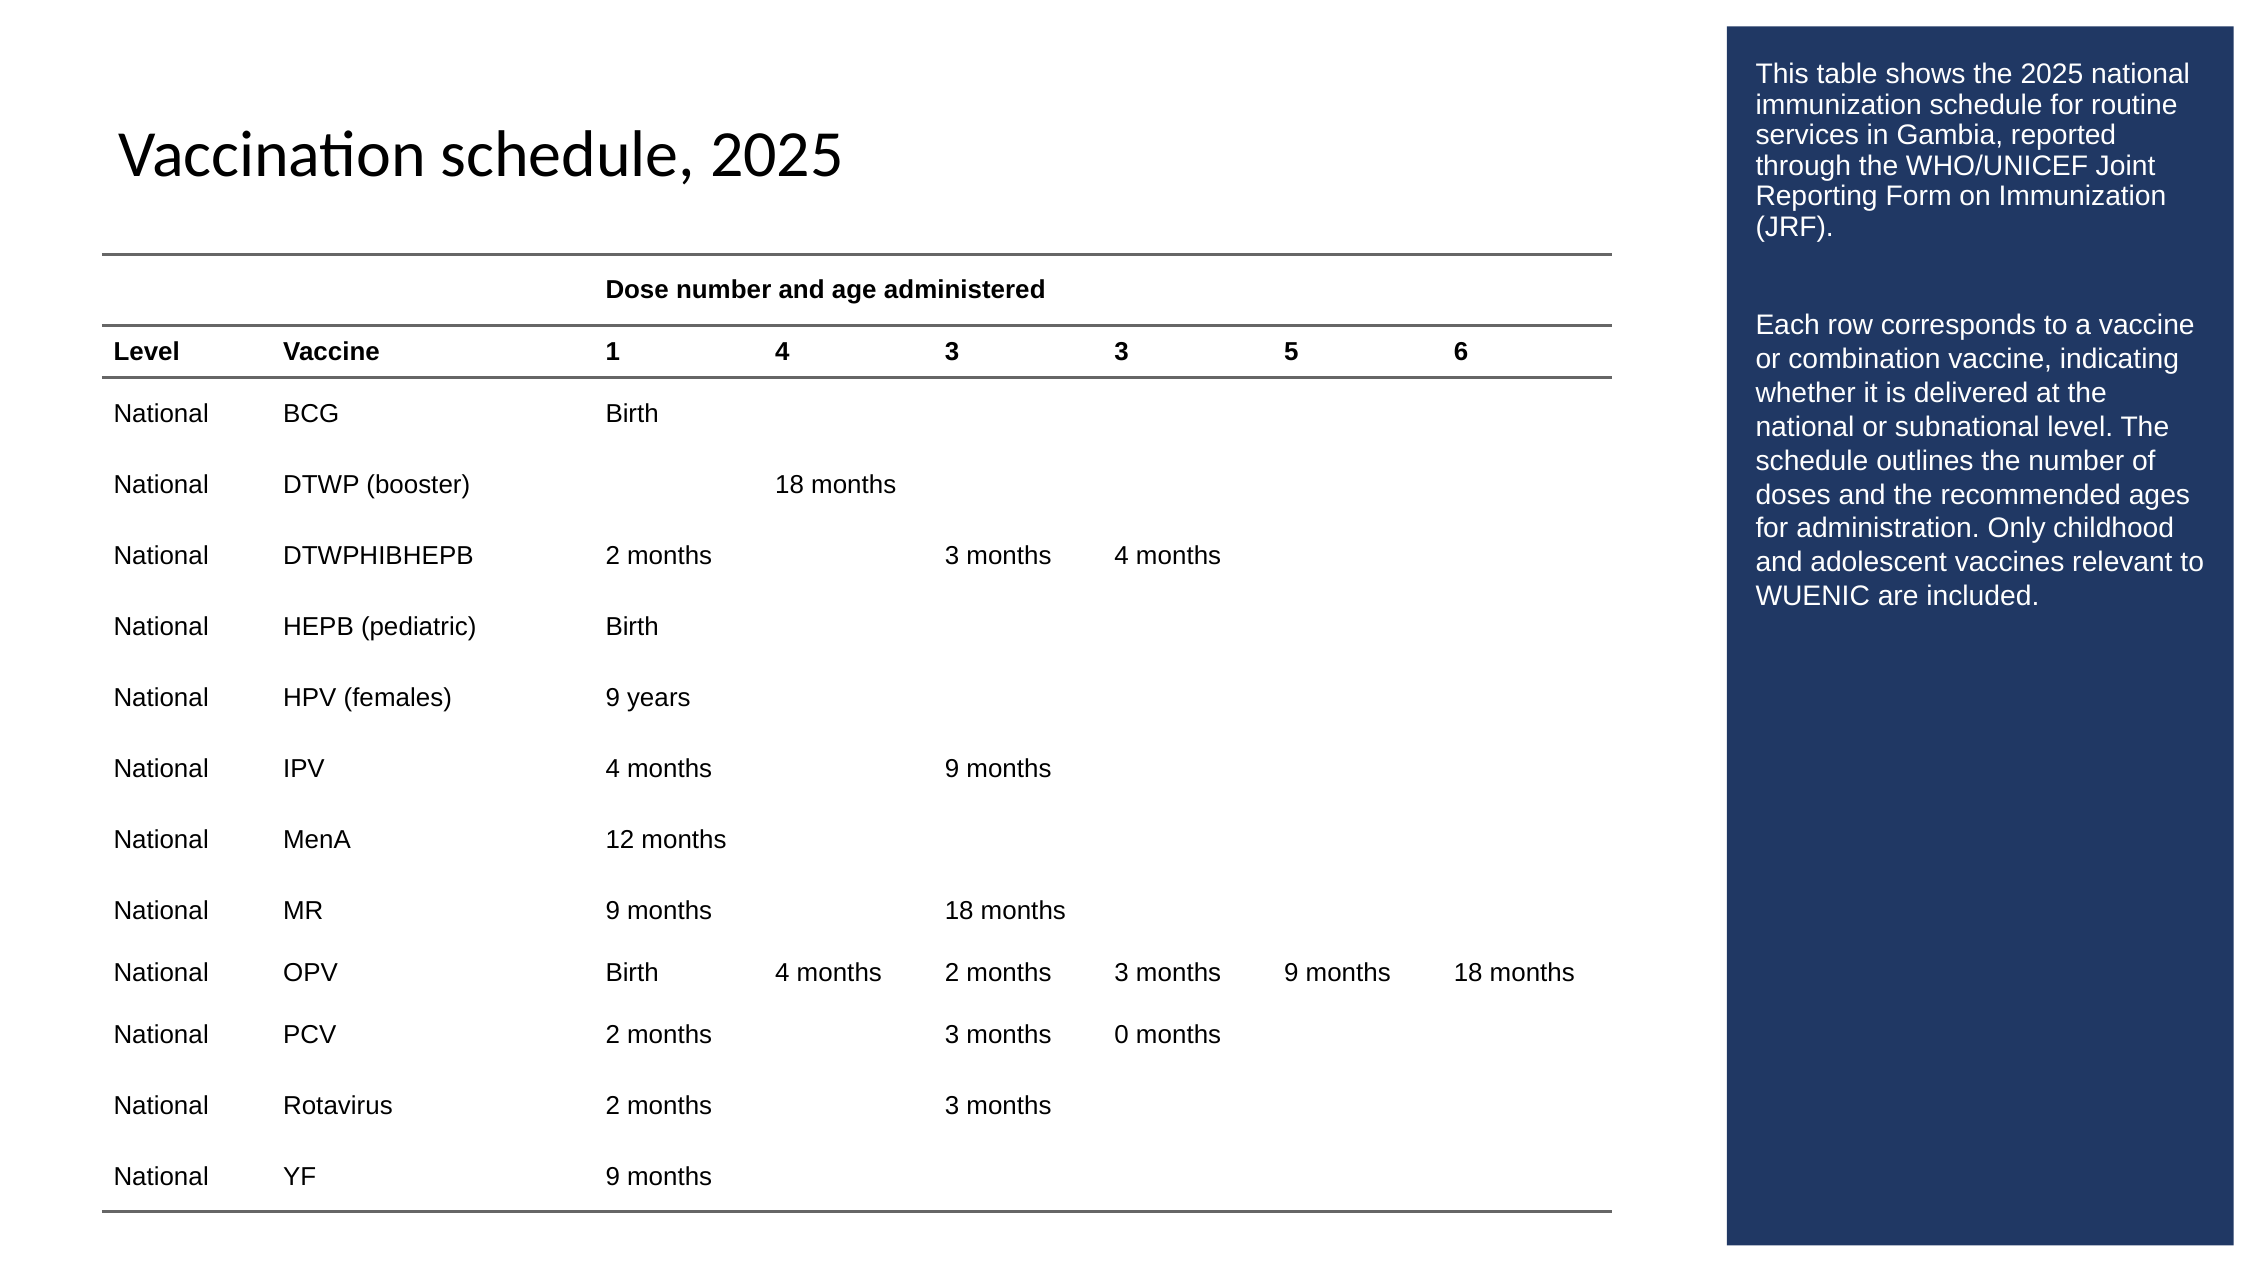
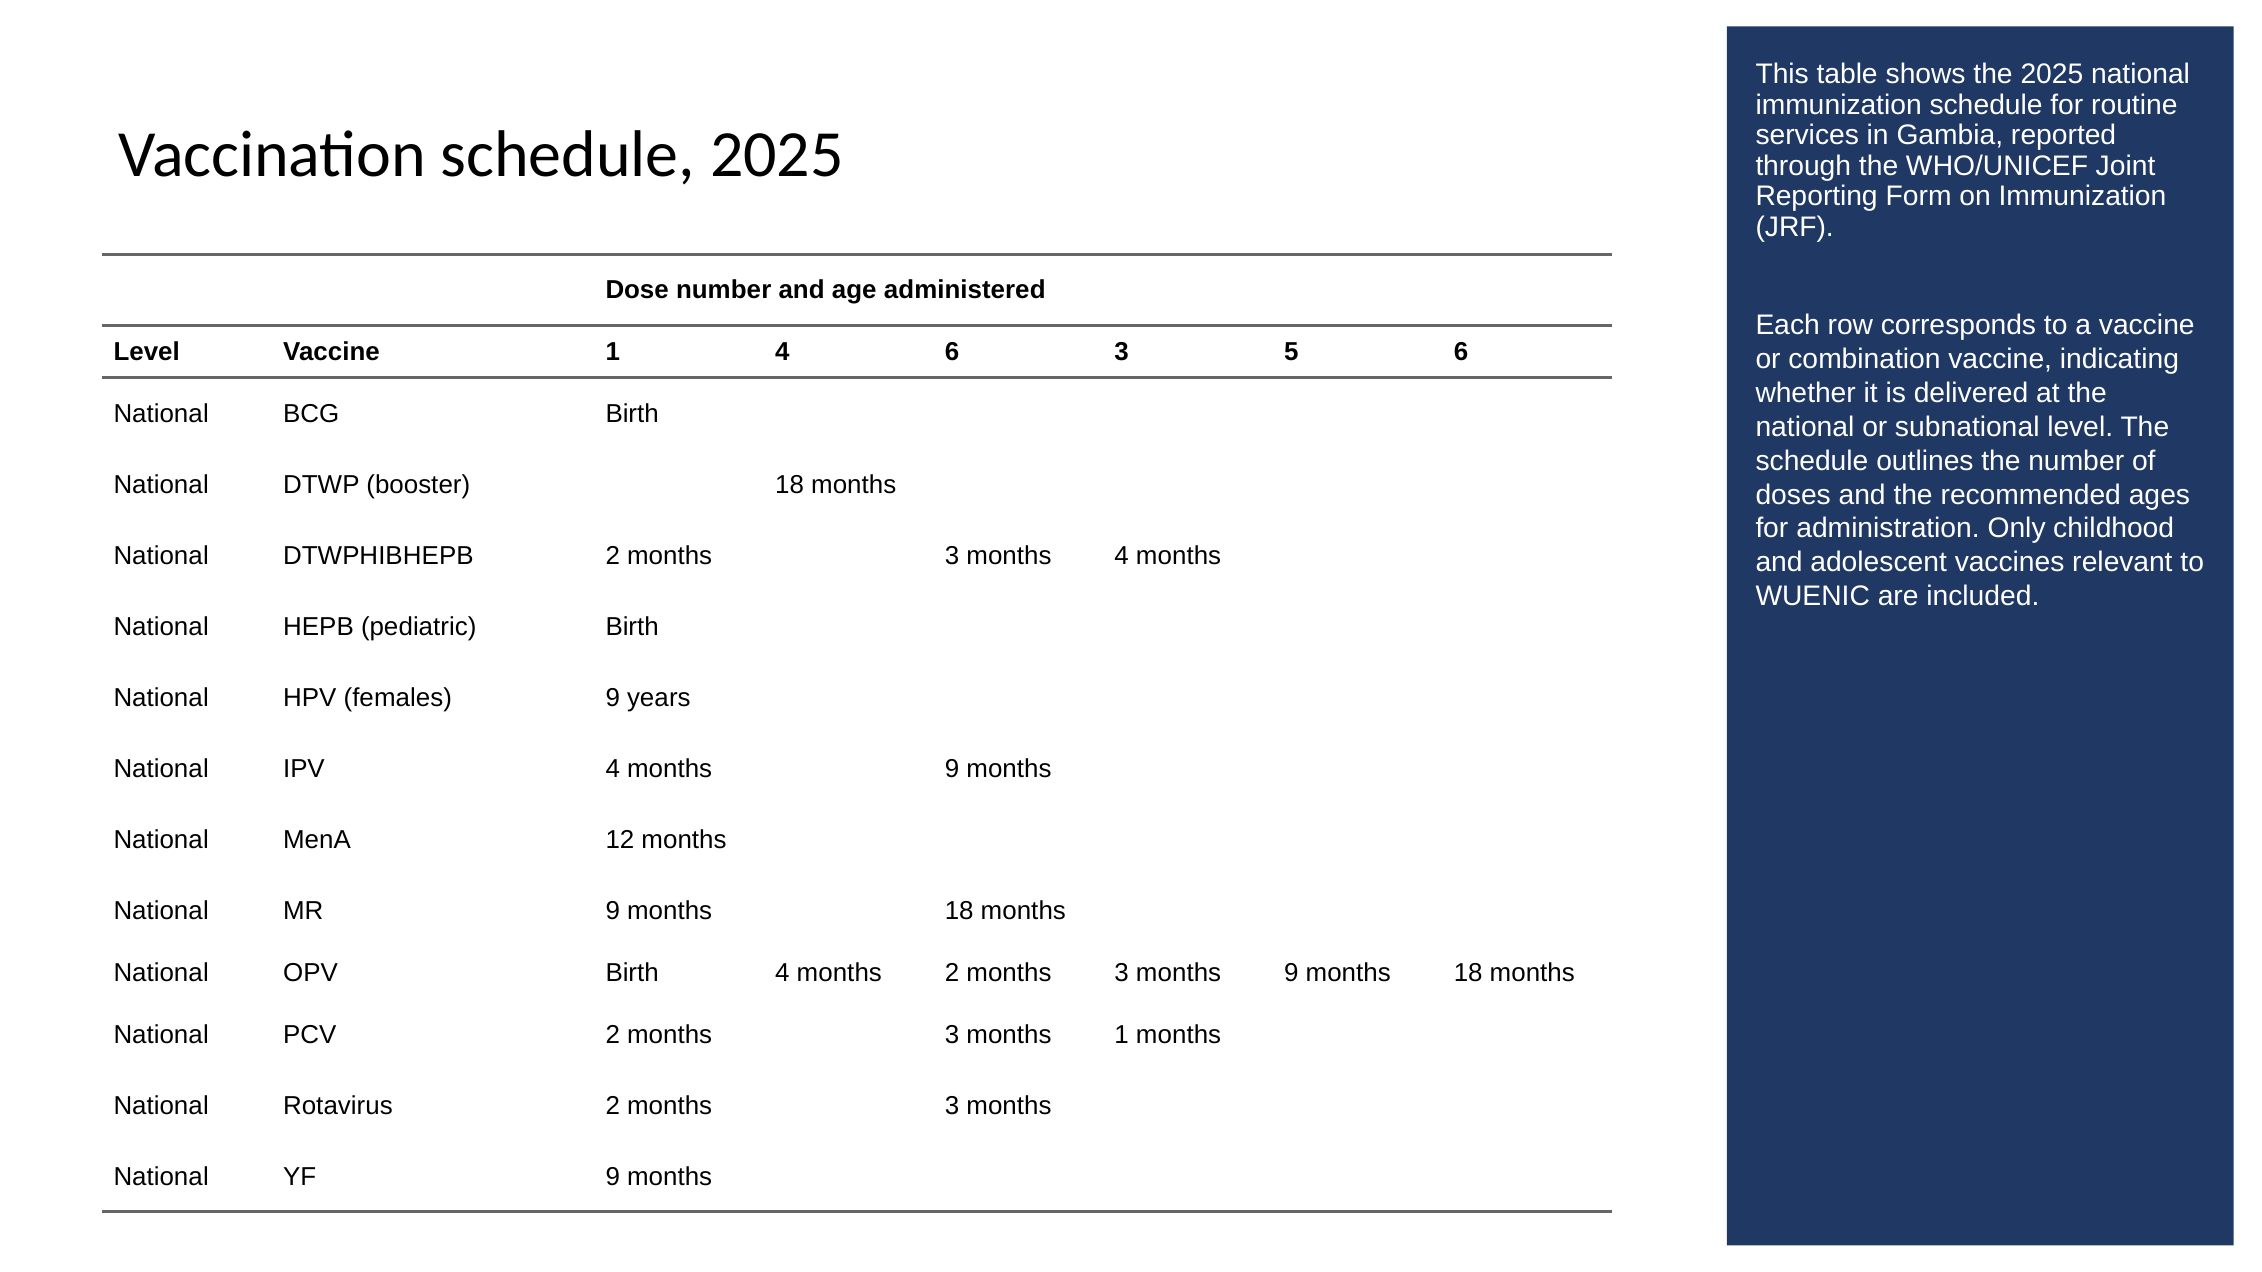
4 3: 3 -> 6 (952, 352)
months 0: 0 -> 1 (1122, 1035)
